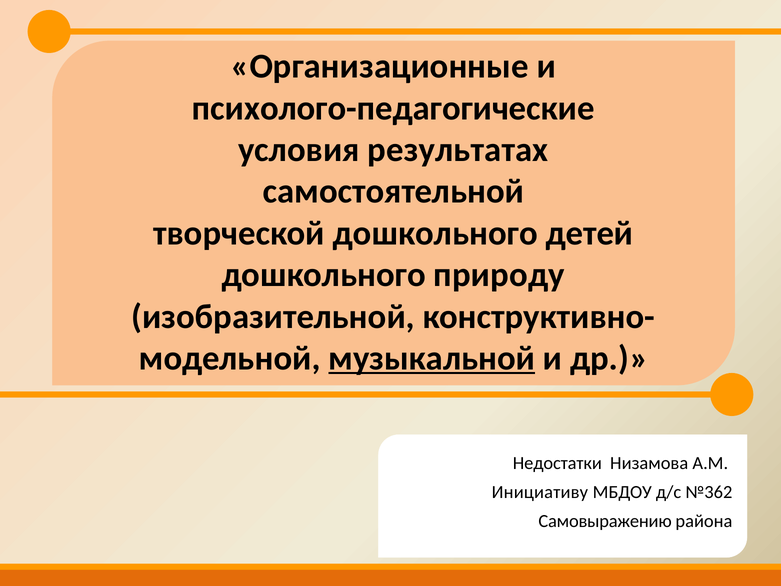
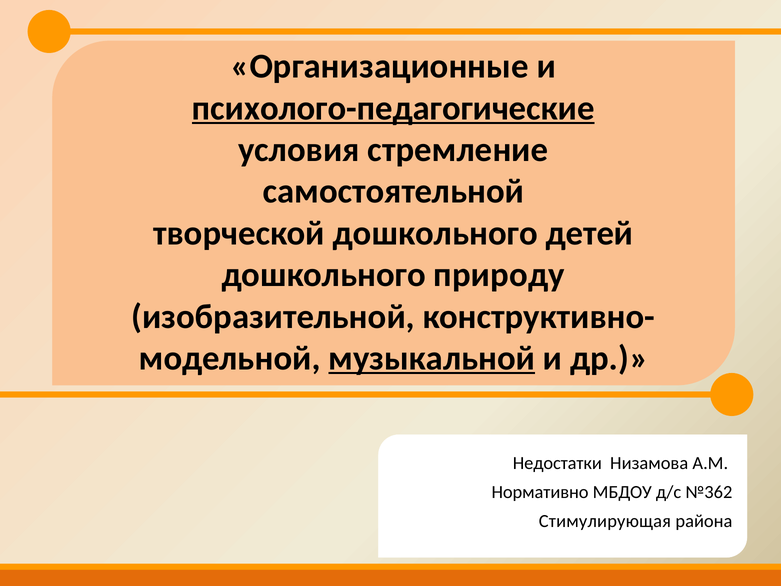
психолого-педагогические underline: none -> present (393, 108)
результатах: результатах -> стремление (458, 150)
Инициативу: Инициативу -> Нормативно (540, 492)
Самовыражению: Самовыражению -> Стимулирующая (605, 521)
